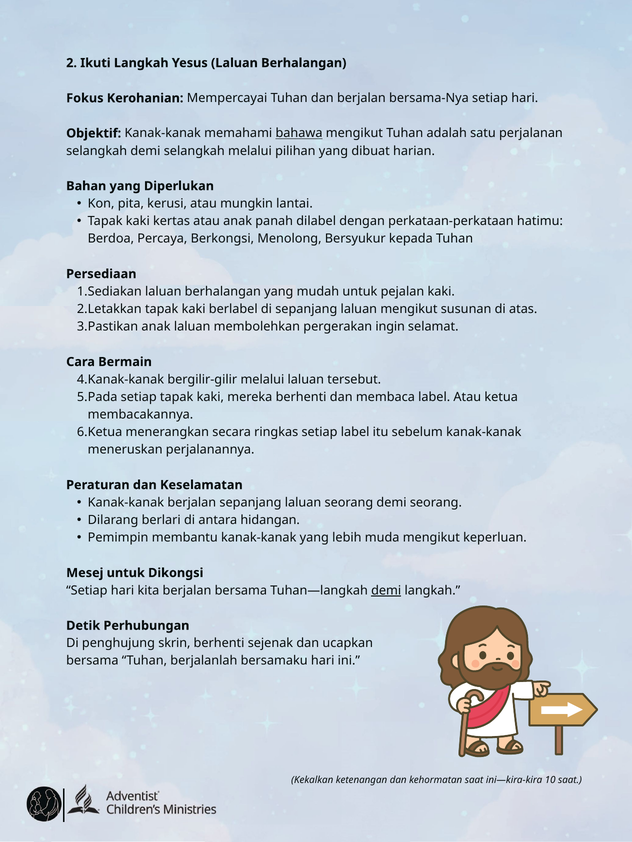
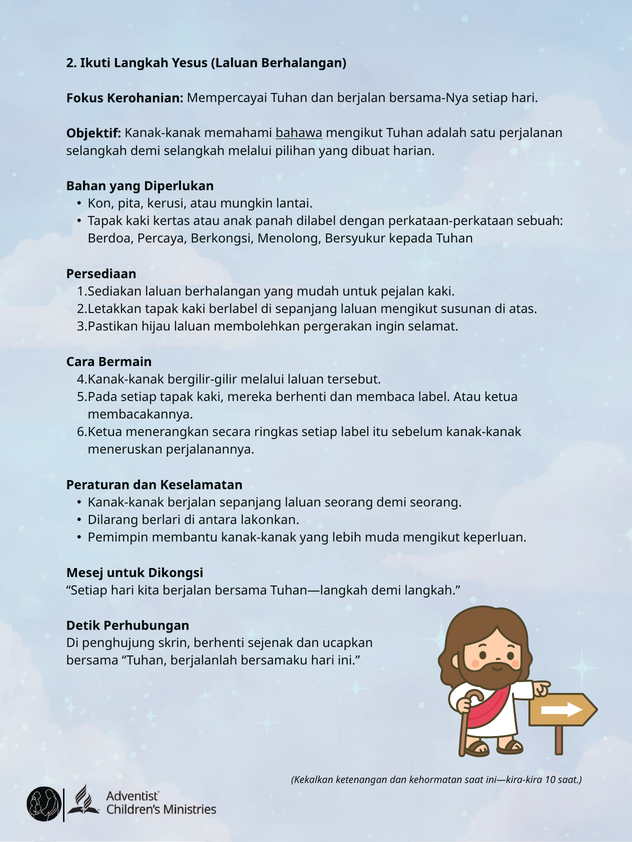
hatimu: hatimu -> sebuah (540, 221)
anak: anak -> hijau (156, 327)
hidangan: hidangan -> lakonkan (270, 521)
demi underline: present -> none (386, 591)
